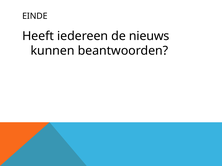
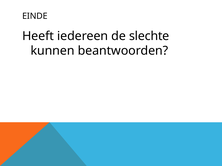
nieuws: nieuws -> slechte (149, 36)
